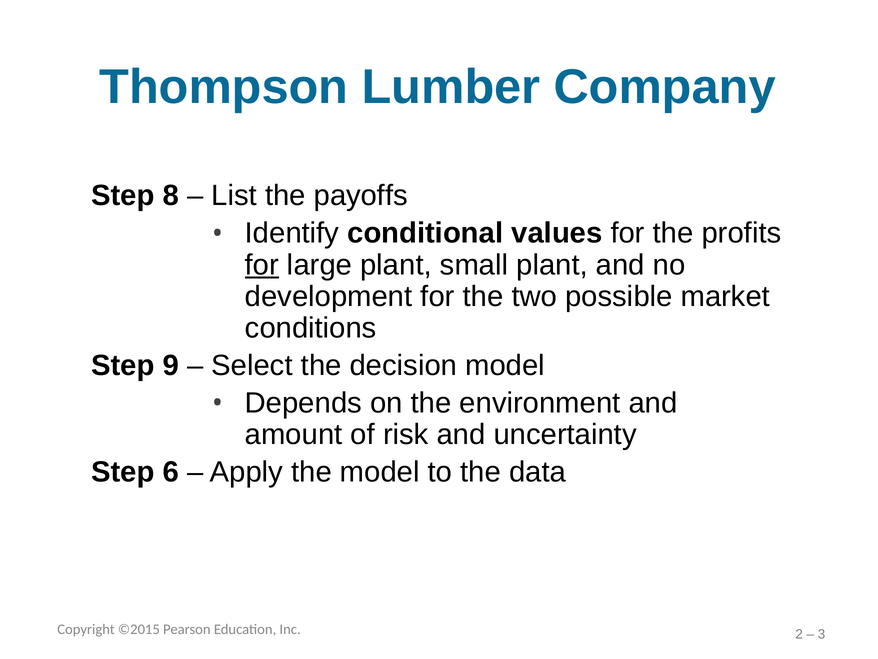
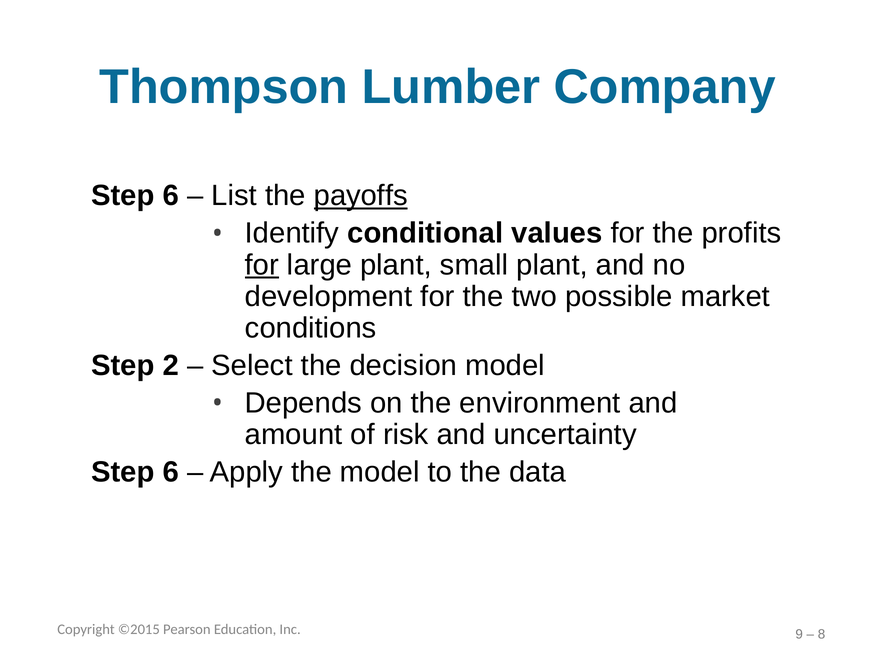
8: 8 -> 6 (171, 196)
payoffs underline: none -> present (361, 196)
9: 9 -> 2 (171, 365)
2: 2 -> 9 (799, 634)
3: 3 -> 8 (822, 634)
